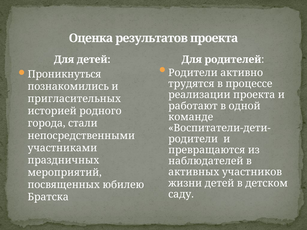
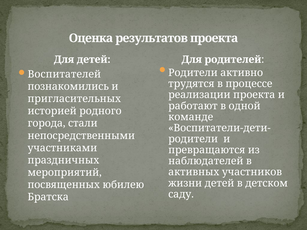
Проникнуться: Проникнуться -> Воспитателей (64, 74)
